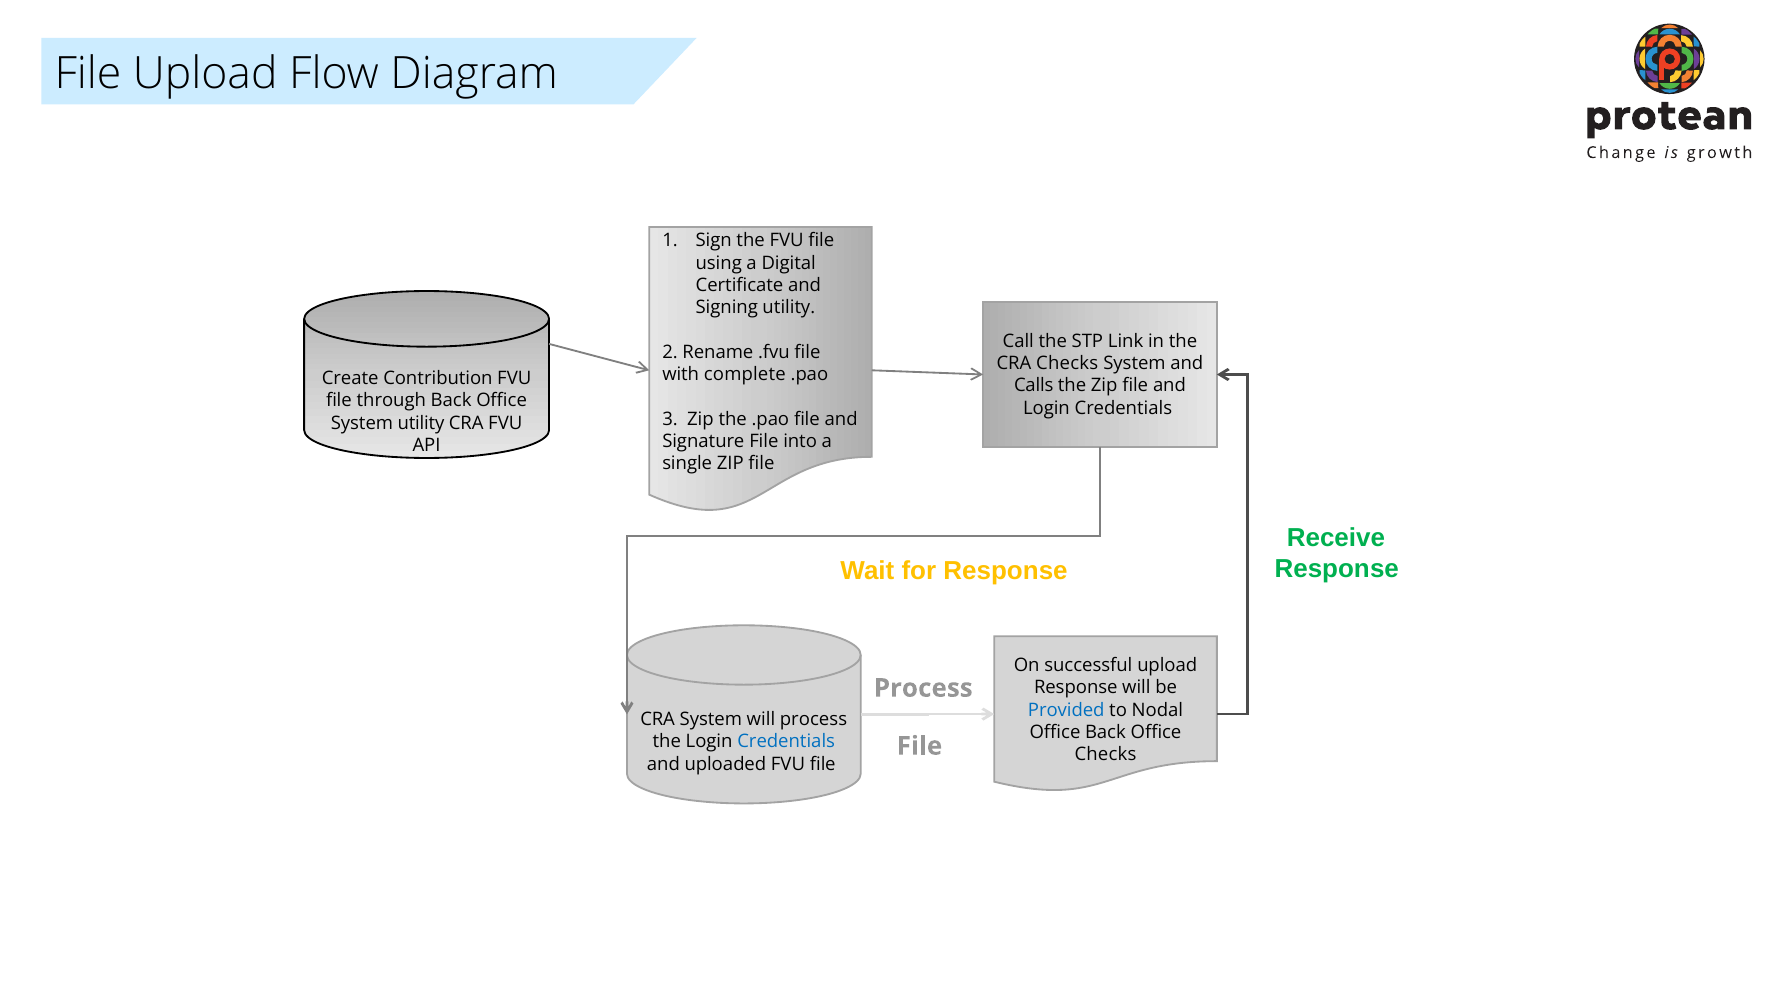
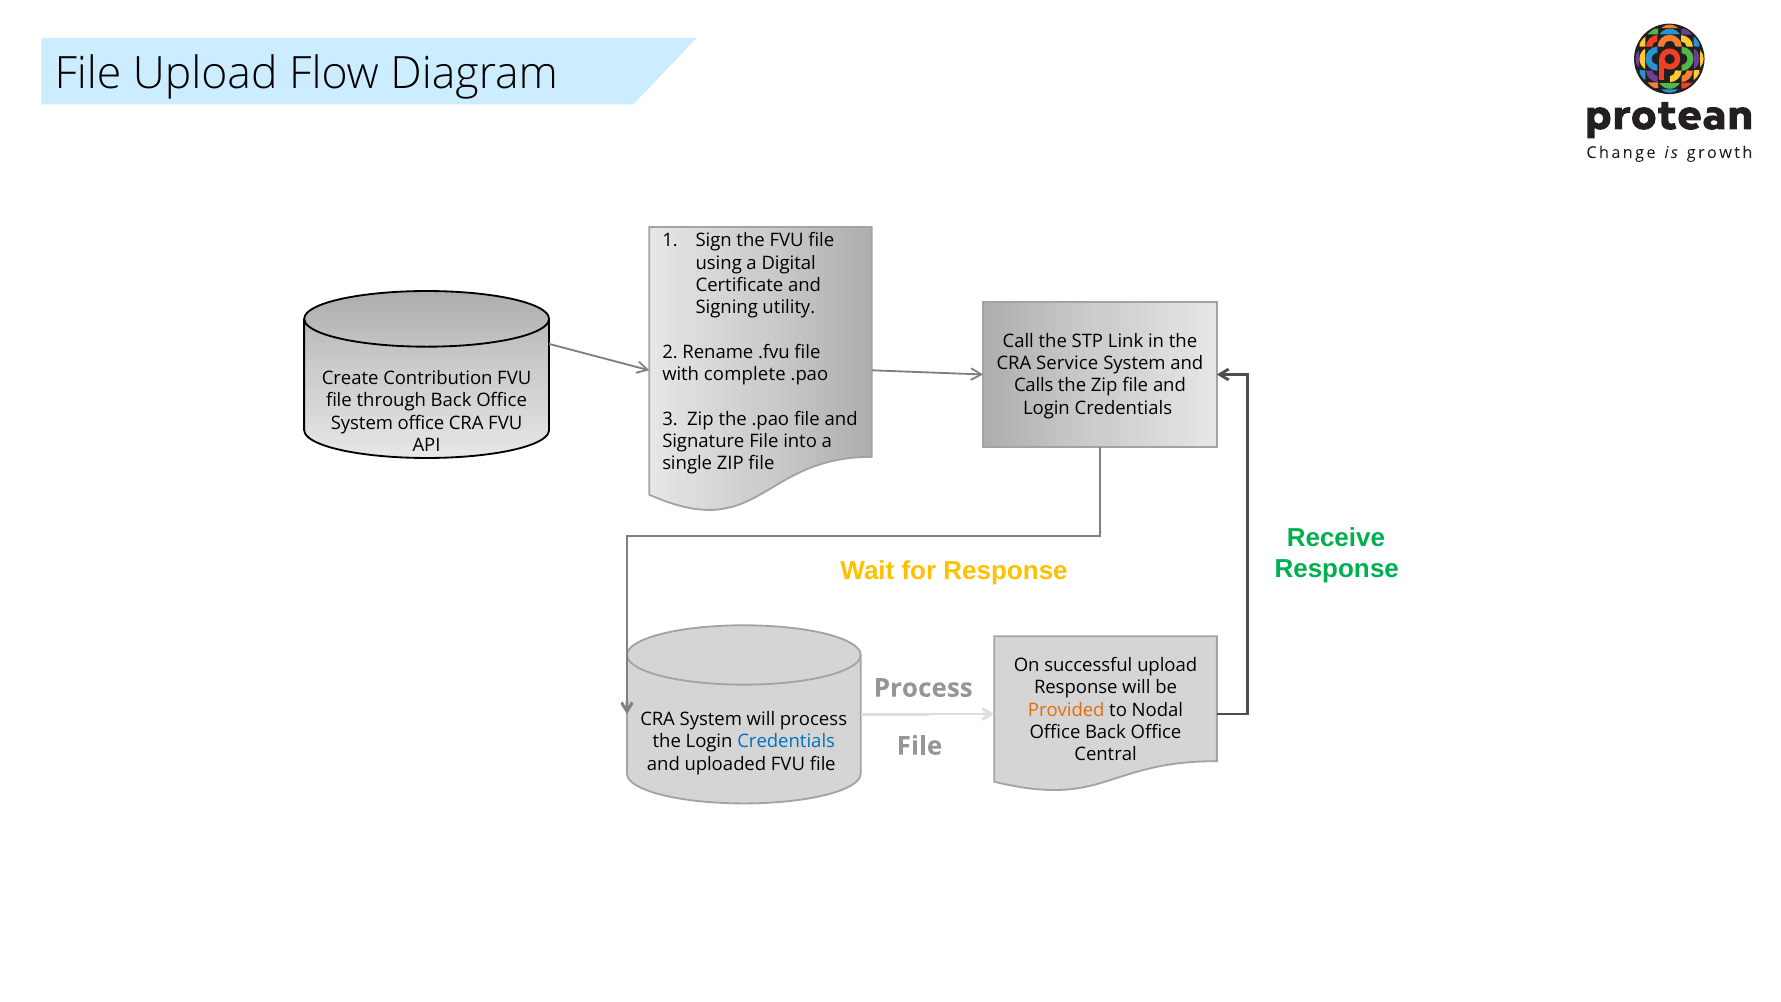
CRA Checks: Checks -> Service (1067, 363)
System utility: utility -> office (421, 423)
Provided colour: blue -> orange (1066, 710)
Checks: Checks -> Central (1106, 754)
